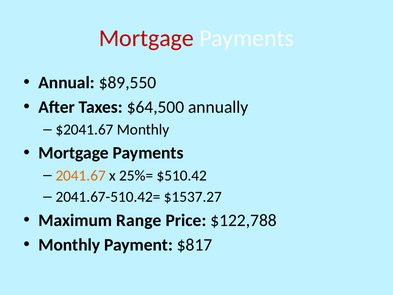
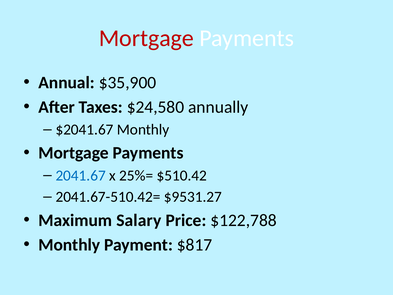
$89,550: $89,550 -> $35,900 (127, 82)
$64,500: $64,500 -> $24,580 (155, 107)
2041.67 colour: orange -> blue (81, 175)
$1537.27: $1537.27 -> $9531.27 (193, 197)
Range: Range -> Salary (139, 220)
